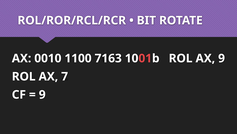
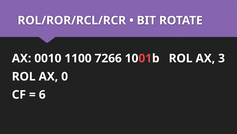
7163: 7163 -> 7266 (108, 58)
AX 9: 9 -> 3 (222, 58)
7: 7 -> 0 (65, 76)
9: 9 -> 6 (42, 94)
